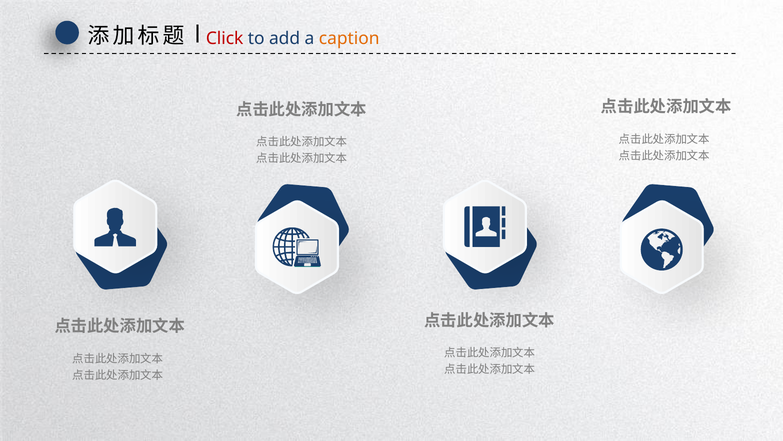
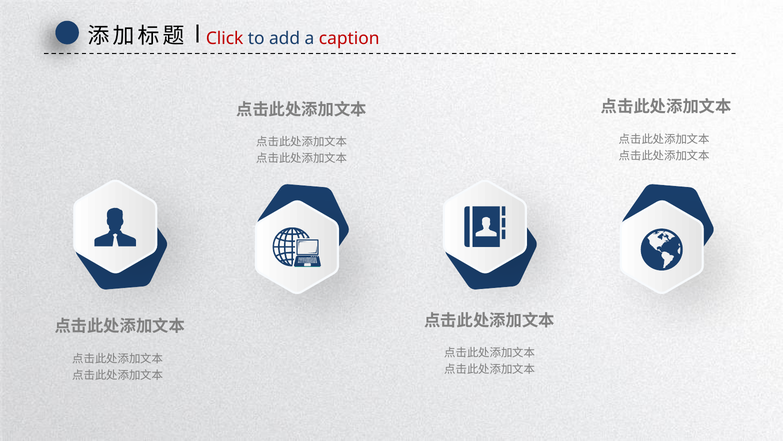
caption colour: orange -> red (349, 38)
